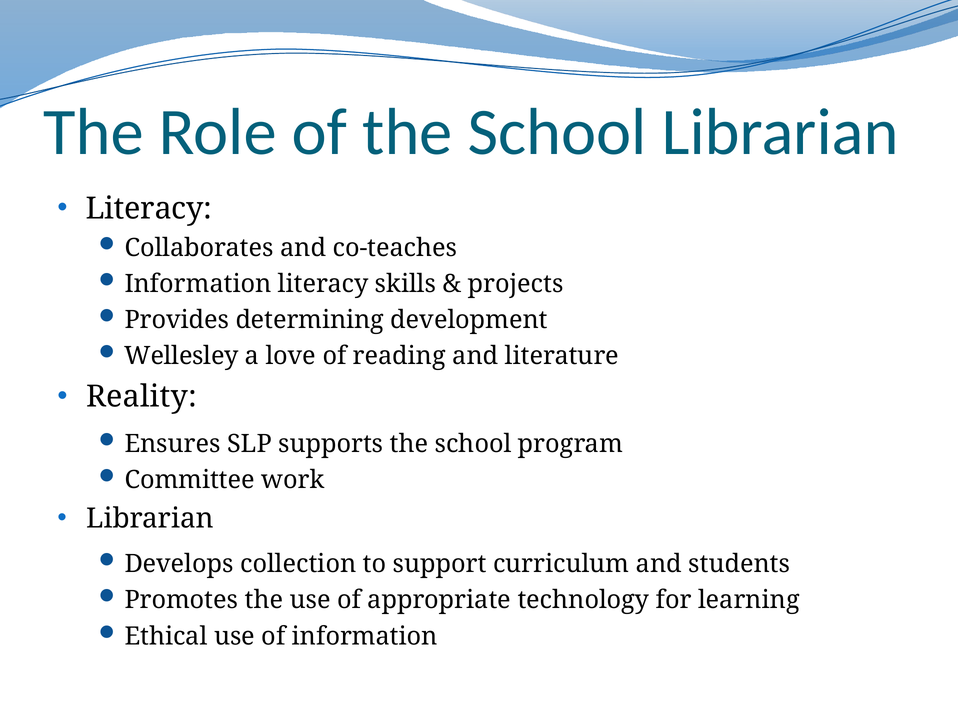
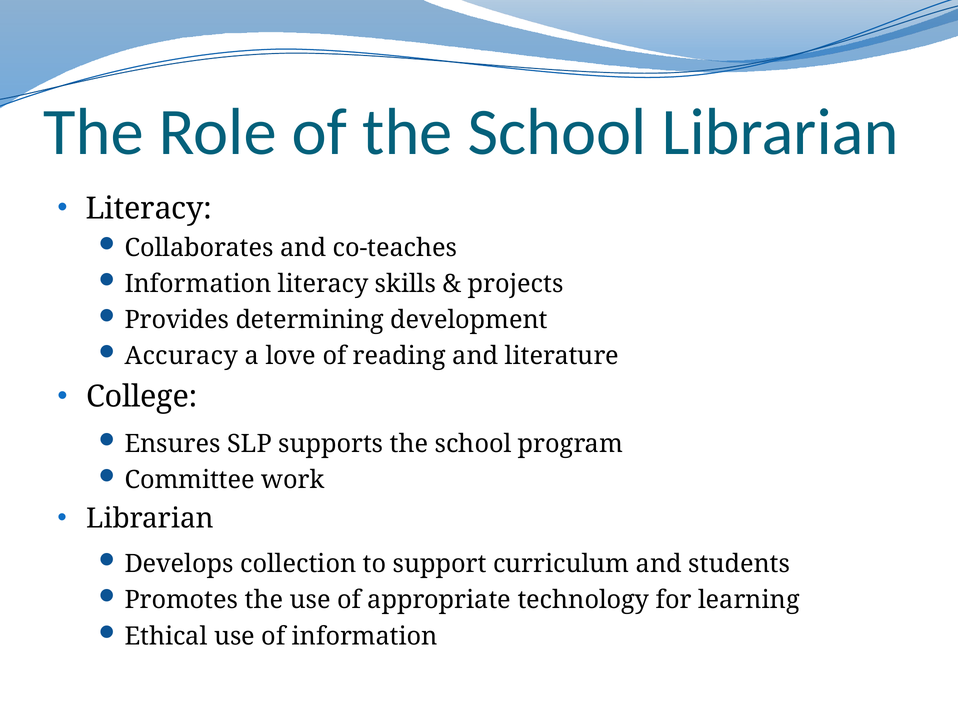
Wellesley: Wellesley -> Accuracy (181, 356)
Reality: Reality -> College (142, 397)
